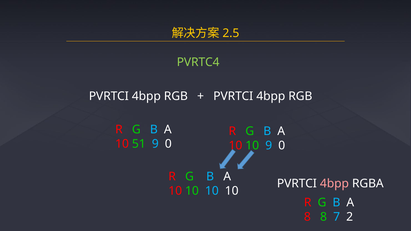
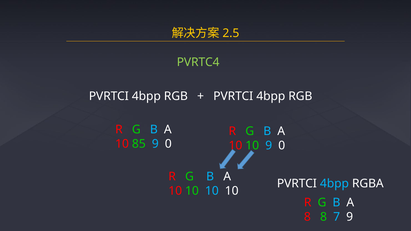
51: 51 -> 85 (139, 144)
4bpp colour: pink -> light blue (334, 184)
7 2: 2 -> 9 (350, 217)
